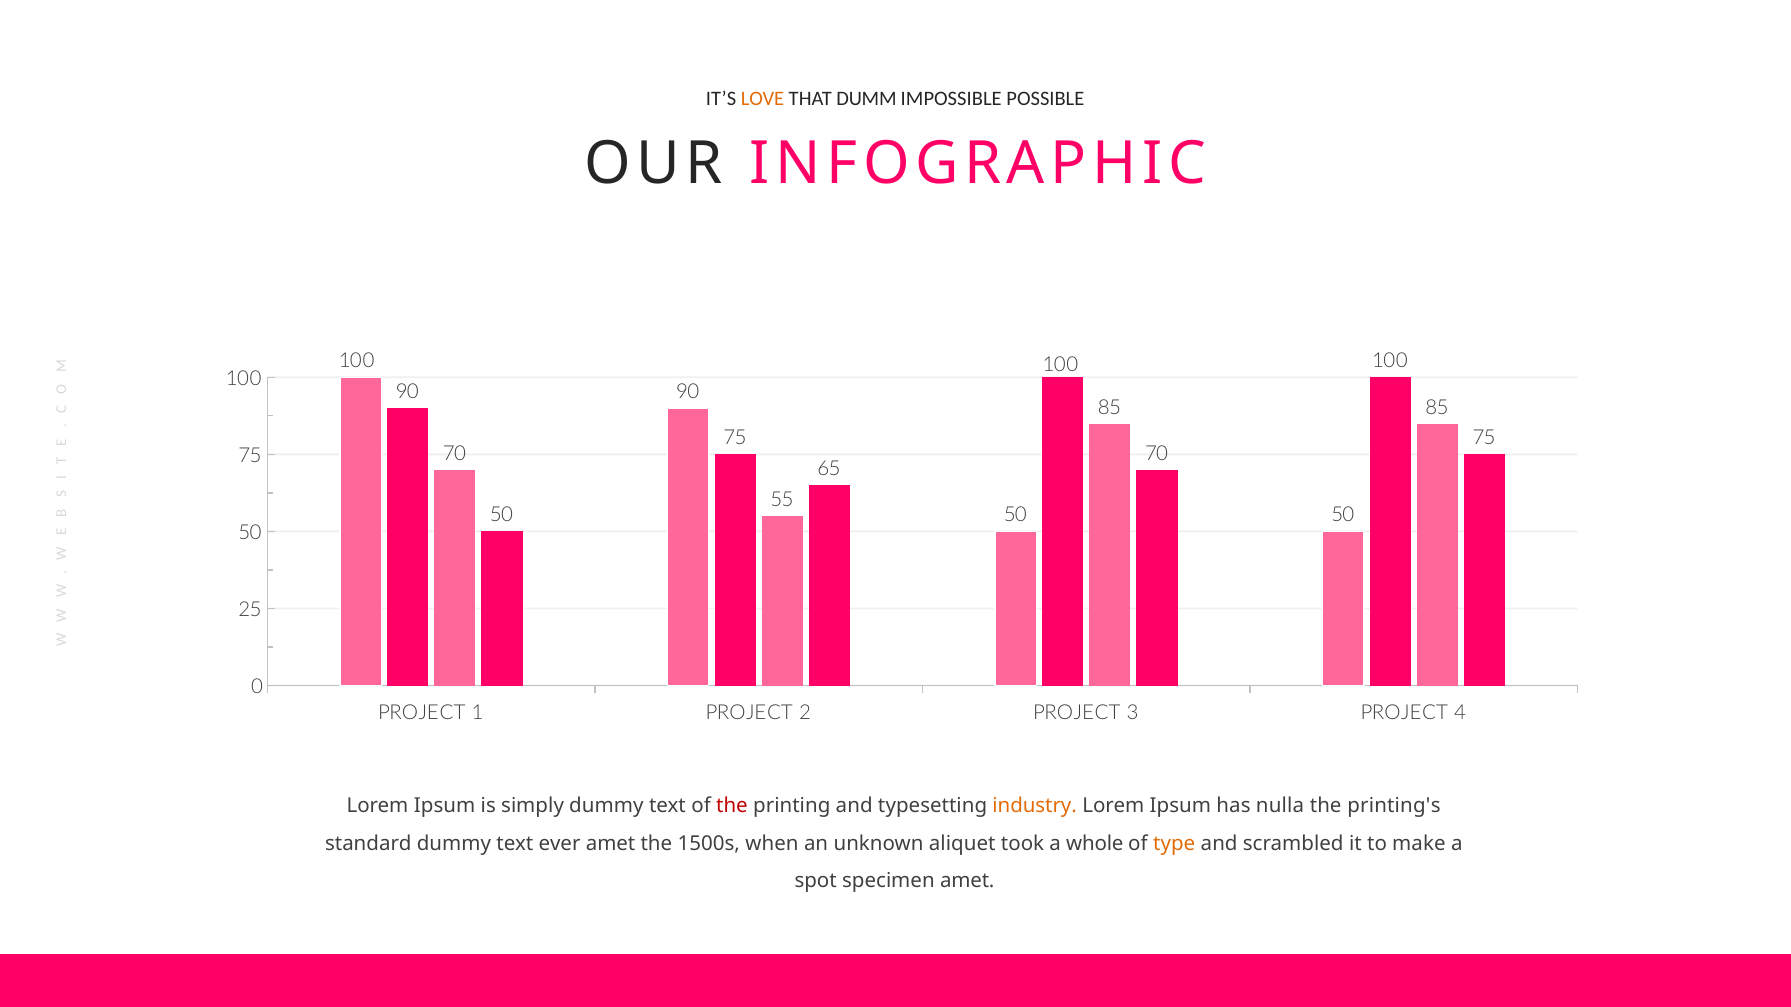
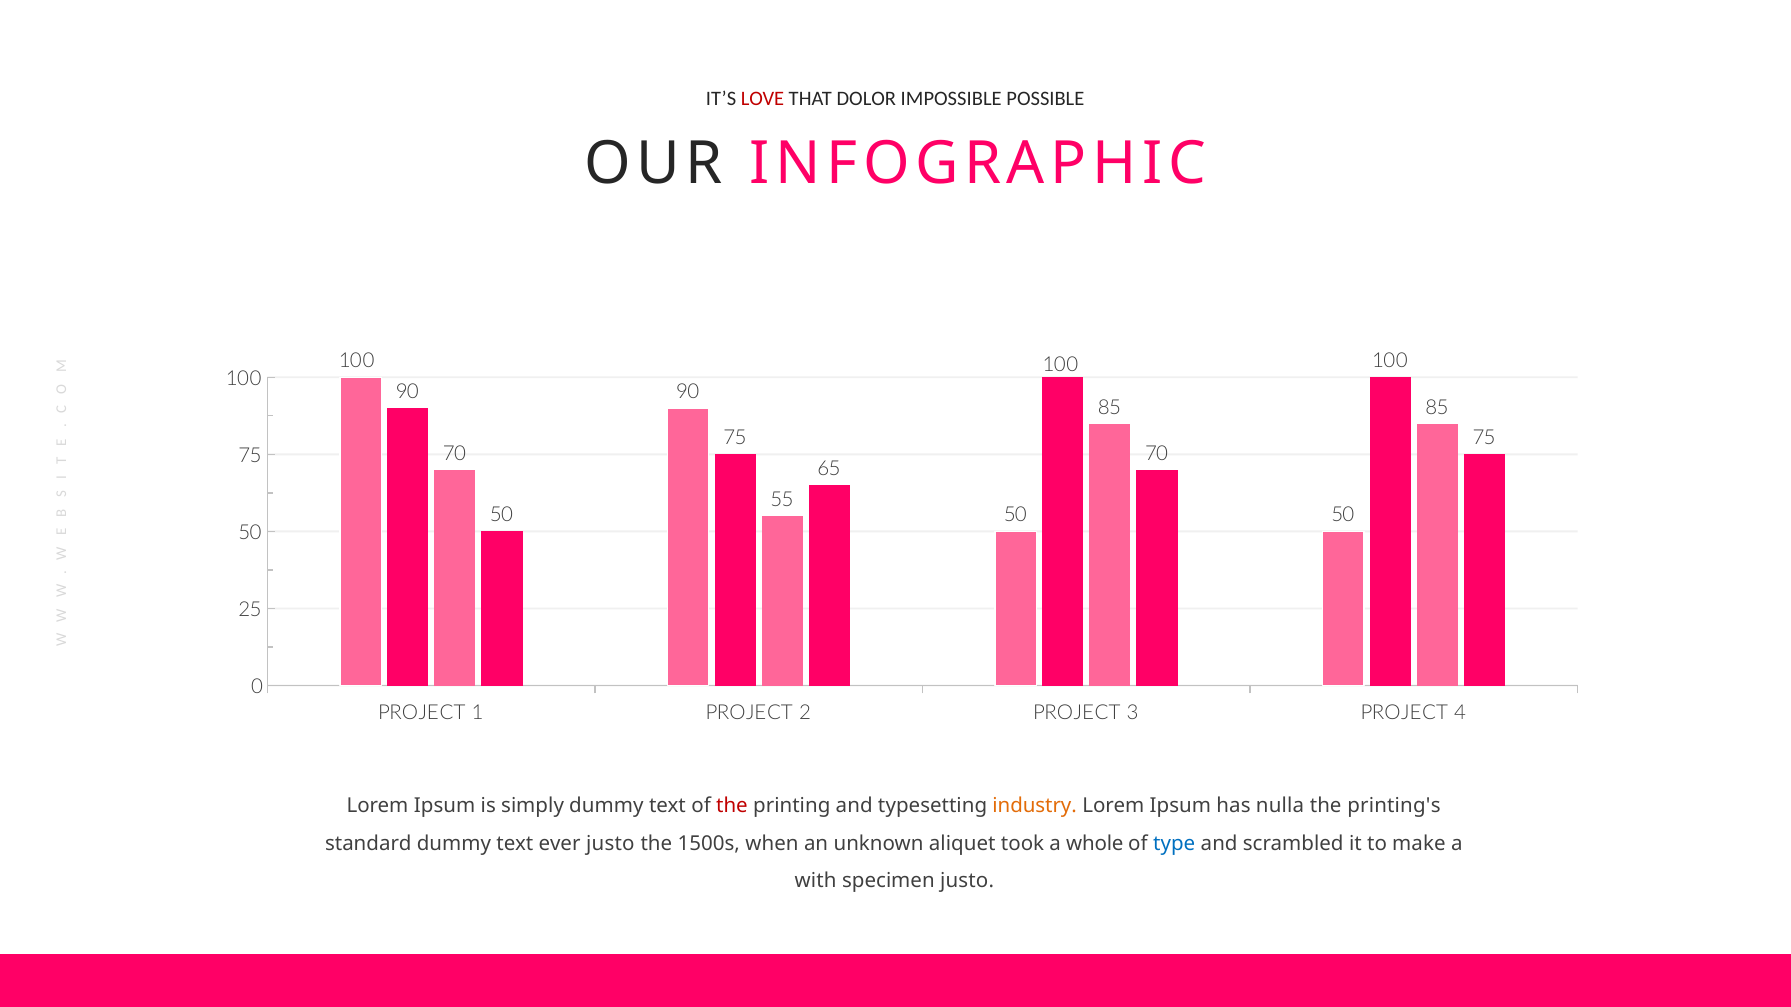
LOVE colour: orange -> red (763, 99)
DUMM: DUMM -> DOLOR (866, 99)
ever amet: amet -> justo (610, 844)
type colour: orange -> blue (1174, 844)
spot: spot -> with (816, 882)
specimen amet: amet -> justo (967, 882)
